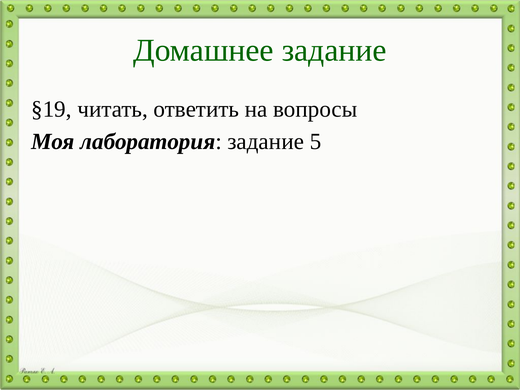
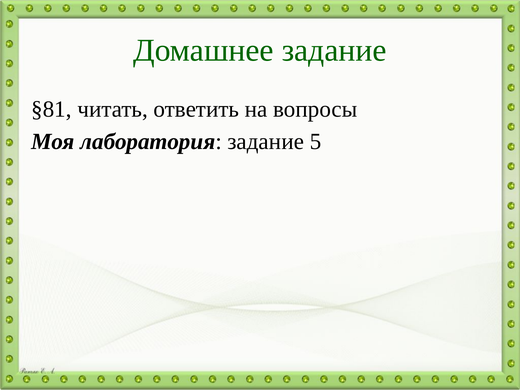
§19: §19 -> §81 (51, 109)
